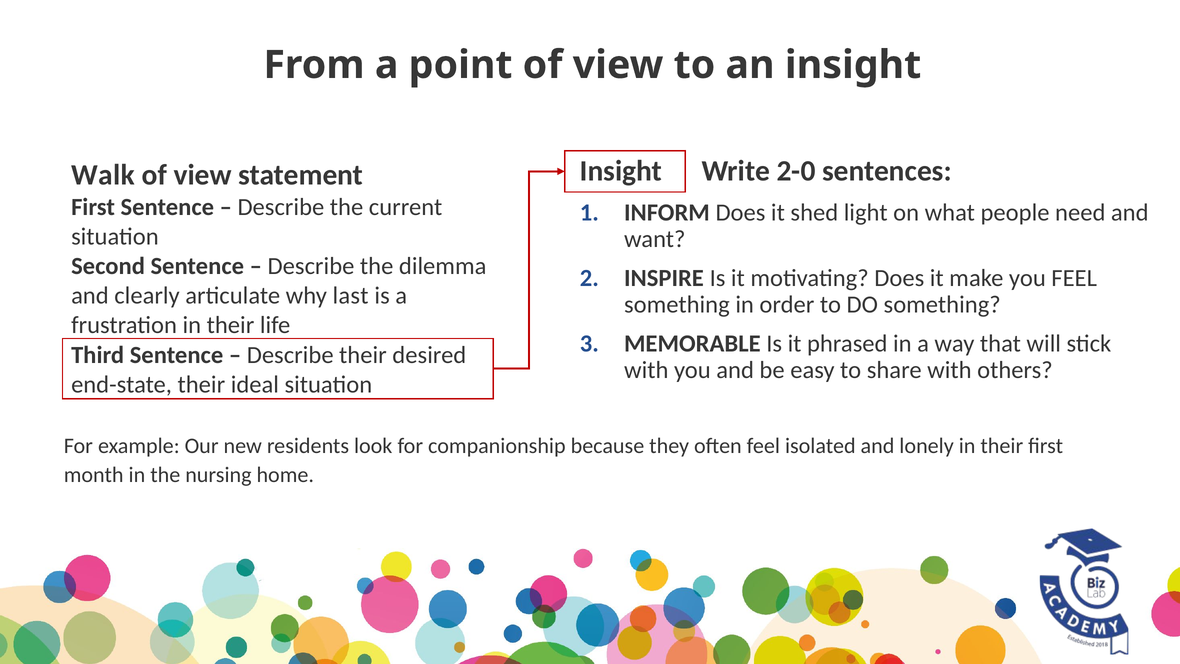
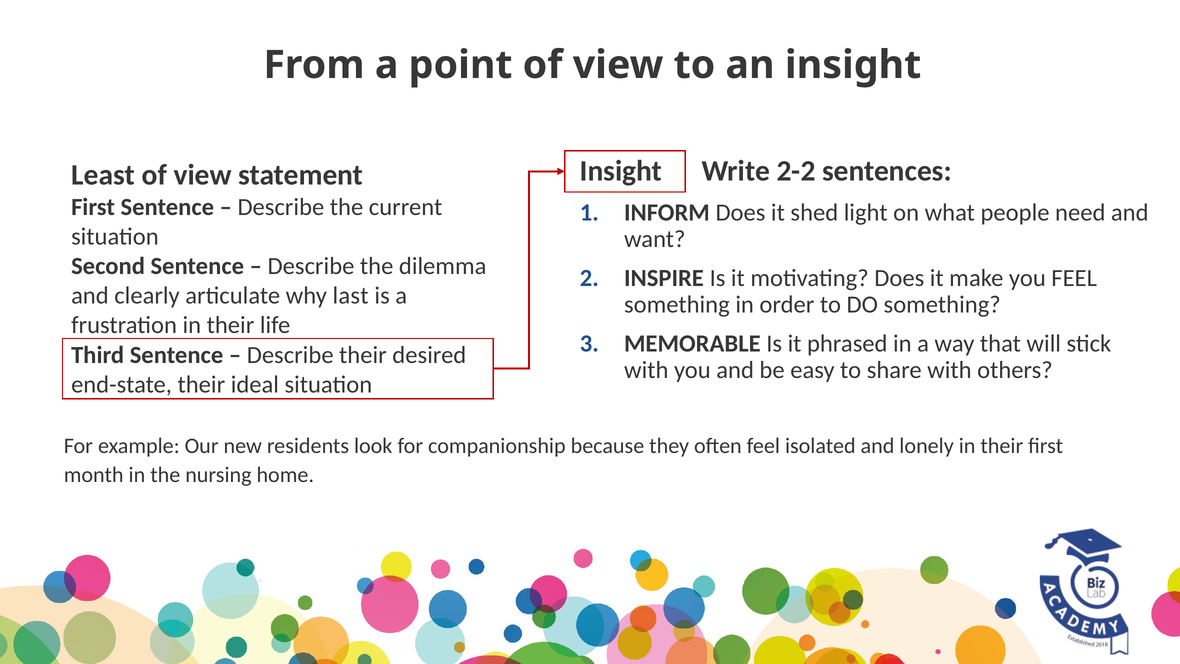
2-0: 2-0 -> 2-2 (796, 171)
Walk: Walk -> Least (103, 175)
